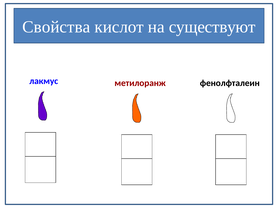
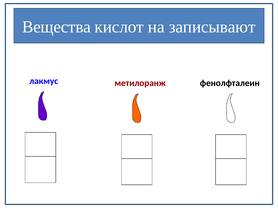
Свойства: Свойства -> Вещества (56, 27)
существуют: существуют -> записывают (212, 27)
